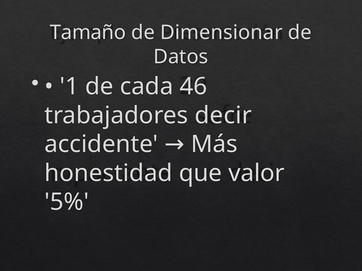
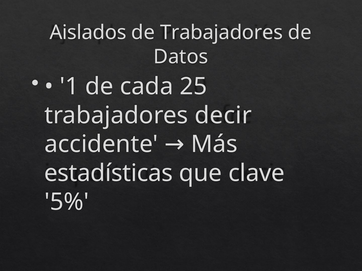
Tamaño: Tamaño -> Aislados (88, 33)
de Dimensionar: Dimensionar -> Trabajadores (222, 33)
46: 46 -> 25 (193, 87)
honestidad: honestidad -> estadísticas (109, 173)
valor: valor -> clave (257, 173)
